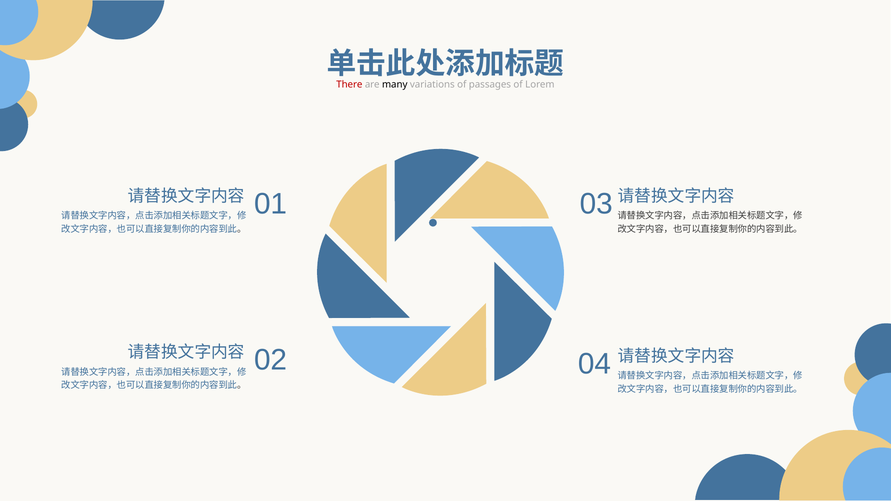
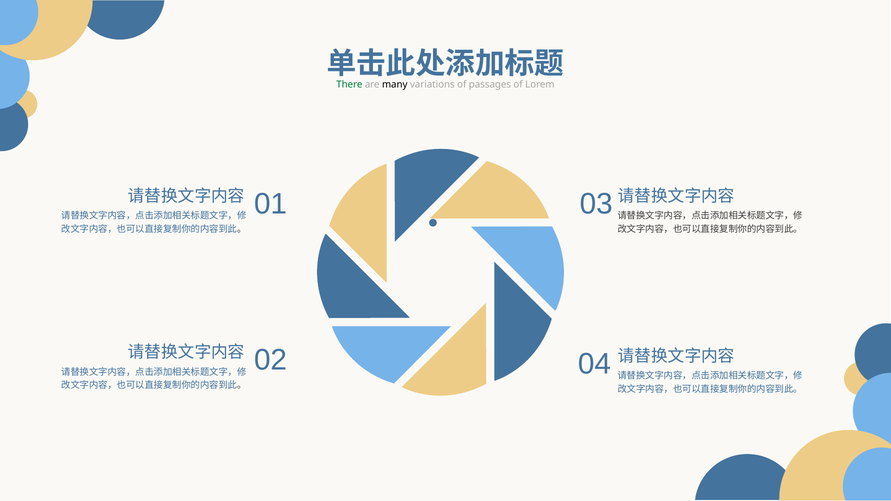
There colour: red -> green (349, 85)
